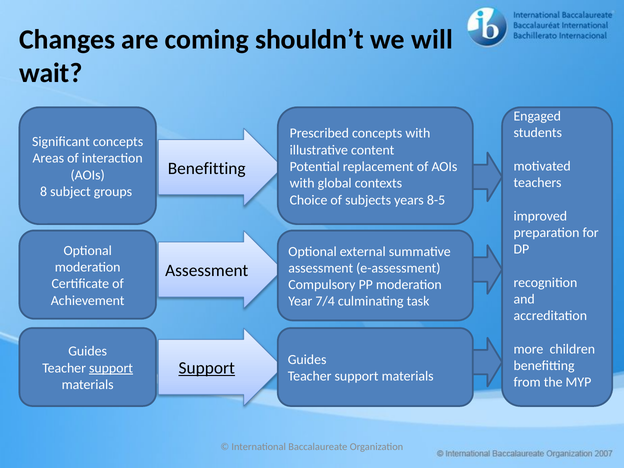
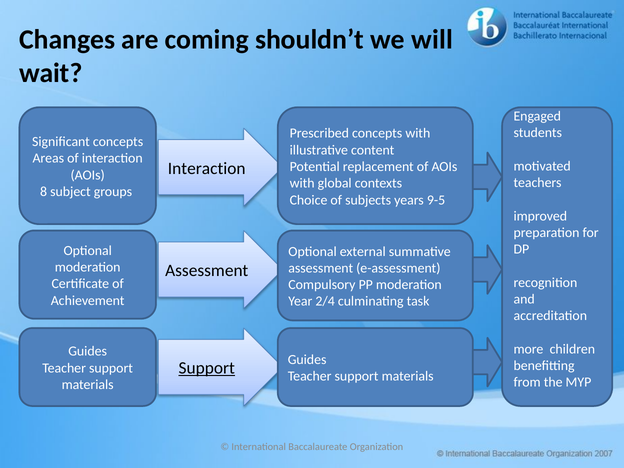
Benefitting: Benefitting -> Interaction (207, 168)
8-5: 8-5 -> 9-5 (436, 200)
7/4: 7/4 -> 2/4 (325, 301)
support underline: present -> none (111, 368)
